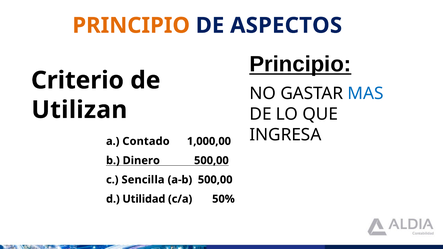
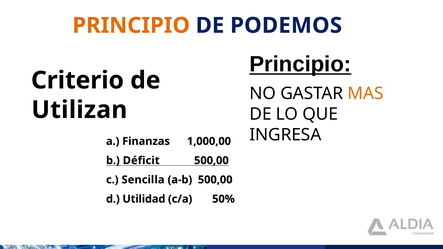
ASPECTOS: ASPECTOS -> PODEMOS (286, 25)
MAS colour: blue -> orange (366, 94)
Contado: Contado -> Finanzas (146, 141)
Dinero: Dinero -> Déficit (141, 161)
